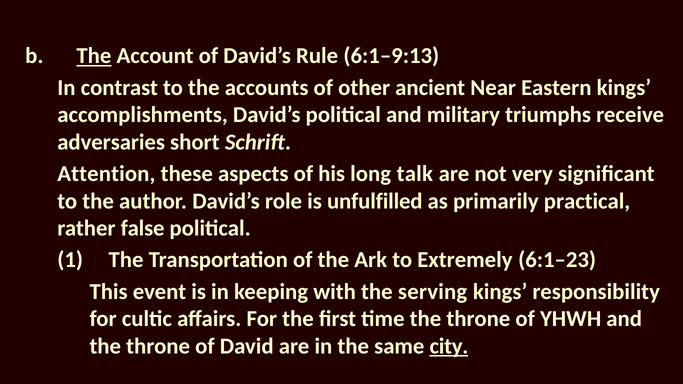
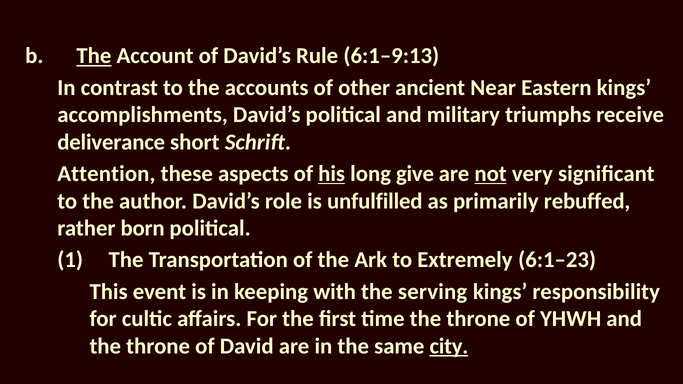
adversaries: adversaries -> deliverance (111, 142)
his underline: none -> present (332, 174)
talk: talk -> give (415, 174)
not underline: none -> present (491, 174)
practical: practical -> rebuffed (587, 201)
false: false -> born (143, 228)
